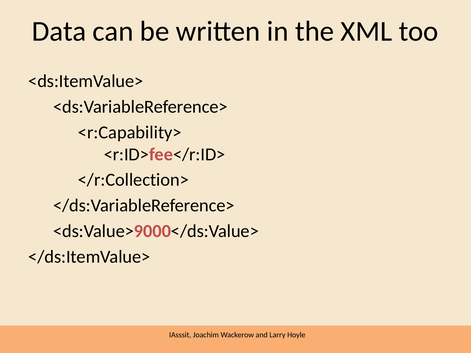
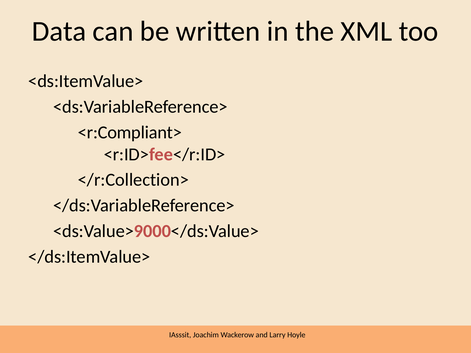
<r:Capability>: <r:Capability> -> <r:Compliant> (130, 133)
